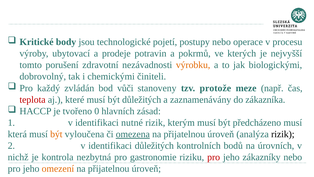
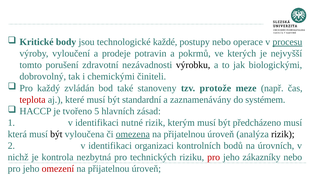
pojetí: pojetí -> každé (165, 42)
procesu underline: none -> present (287, 42)
ubytovací: ubytovací -> vyloučení (71, 53)
výrobku colour: orange -> black (193, 65)
vůči: vůči -> také (125, 88)
být důležitých: důležitých -> standardní (142, 99)
zákazníka: zákazníka -> systémem (265, 99)
0: 0 -> 5 (97, 111)
být colour: orange -> black (56, 134)
identifikaci důležitých: důležitých -> organizaci (154, 145)
gastronomie: gastronomie -> technických (153, 157)
omezení colour: orange -> red (58, 168)
